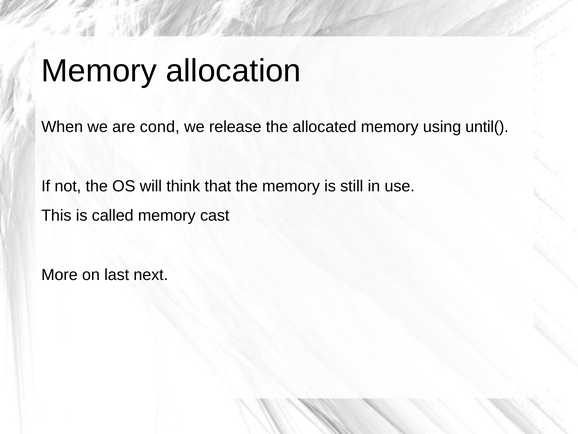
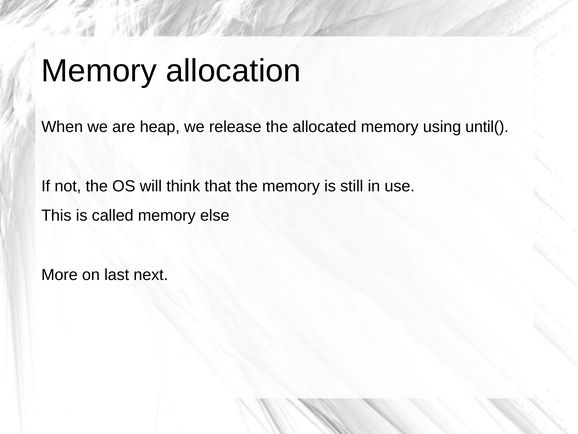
cond: cond -> heap (160, 127)
cast: cast -> else (215, 215)
